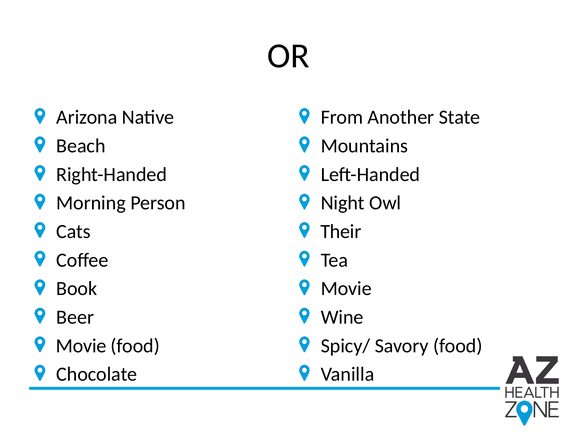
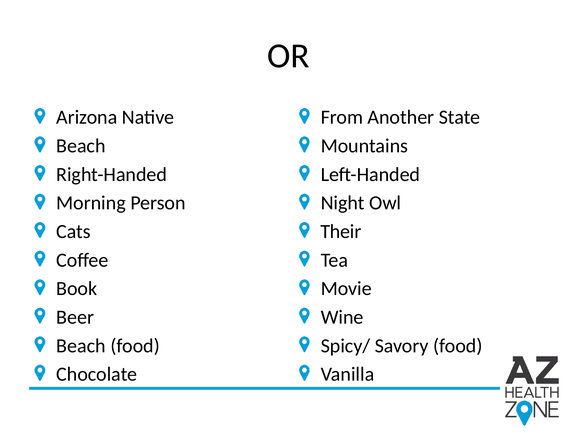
Movie: Movie -> Beach (81, 346)
